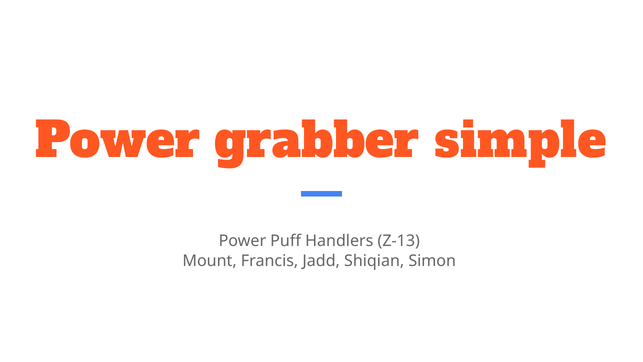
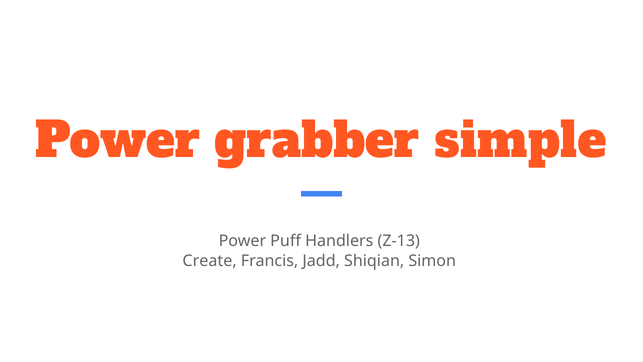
Mount: Mount -> Create (210, 261)
